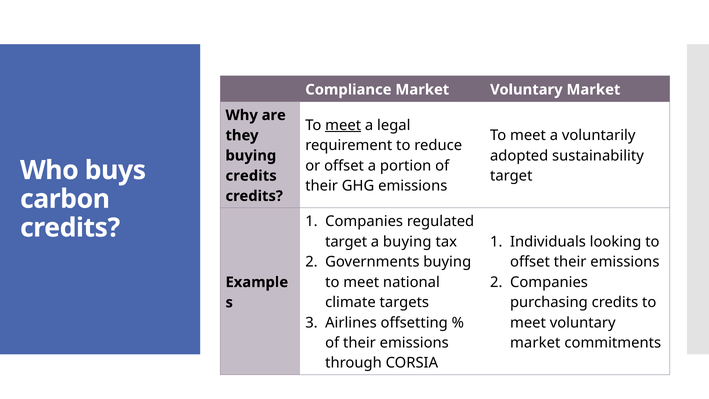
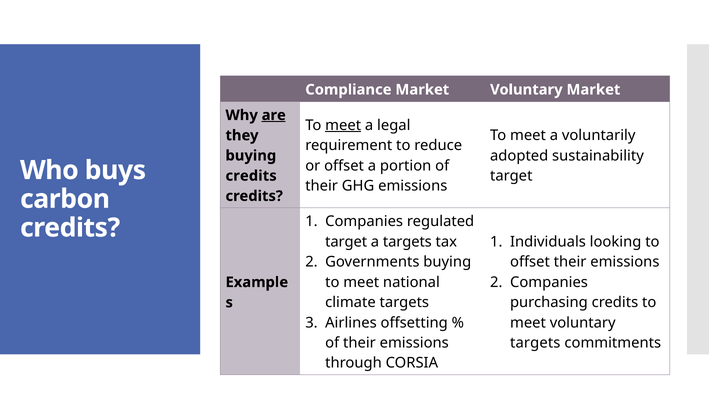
are underline: none -> present (274, 115)
a buying: buying -> targets (407, 242)
market: market -> targets (535, 343)
